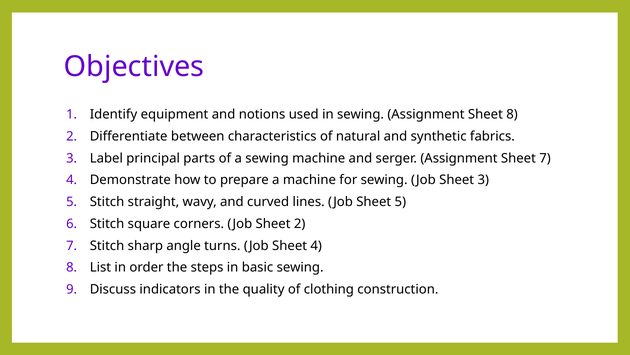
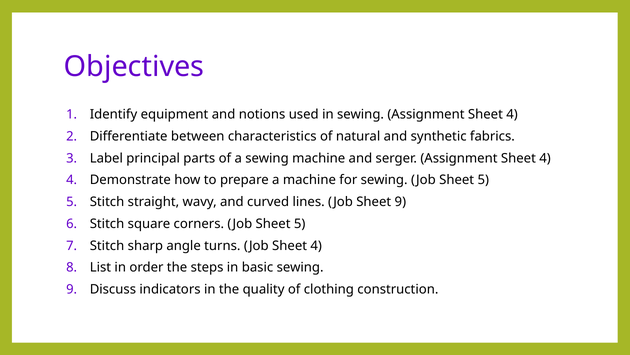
sewing Assignment Sheet 8: 8 -> 4 (512, 114)
serger Assignment Sheet 7: 7 -> 4 (545, 158)
sewing Job Sheet 3: 3 -> 5 (483, 180)
Sheet 5: 5 -> 9 (400, 202)
corners Job Sheet 2: 2 -> 5 (300, 223)
